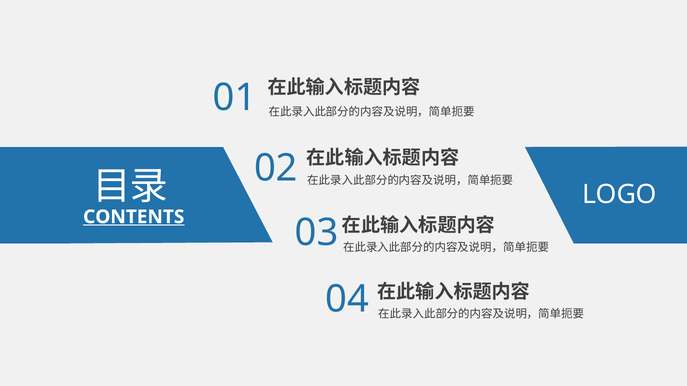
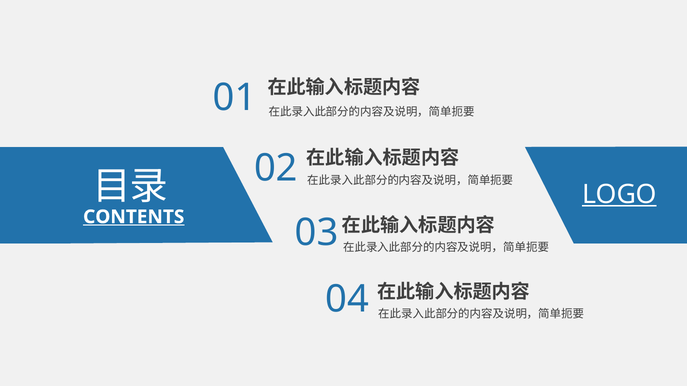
LOGO underline: none -> present (619, 194)
